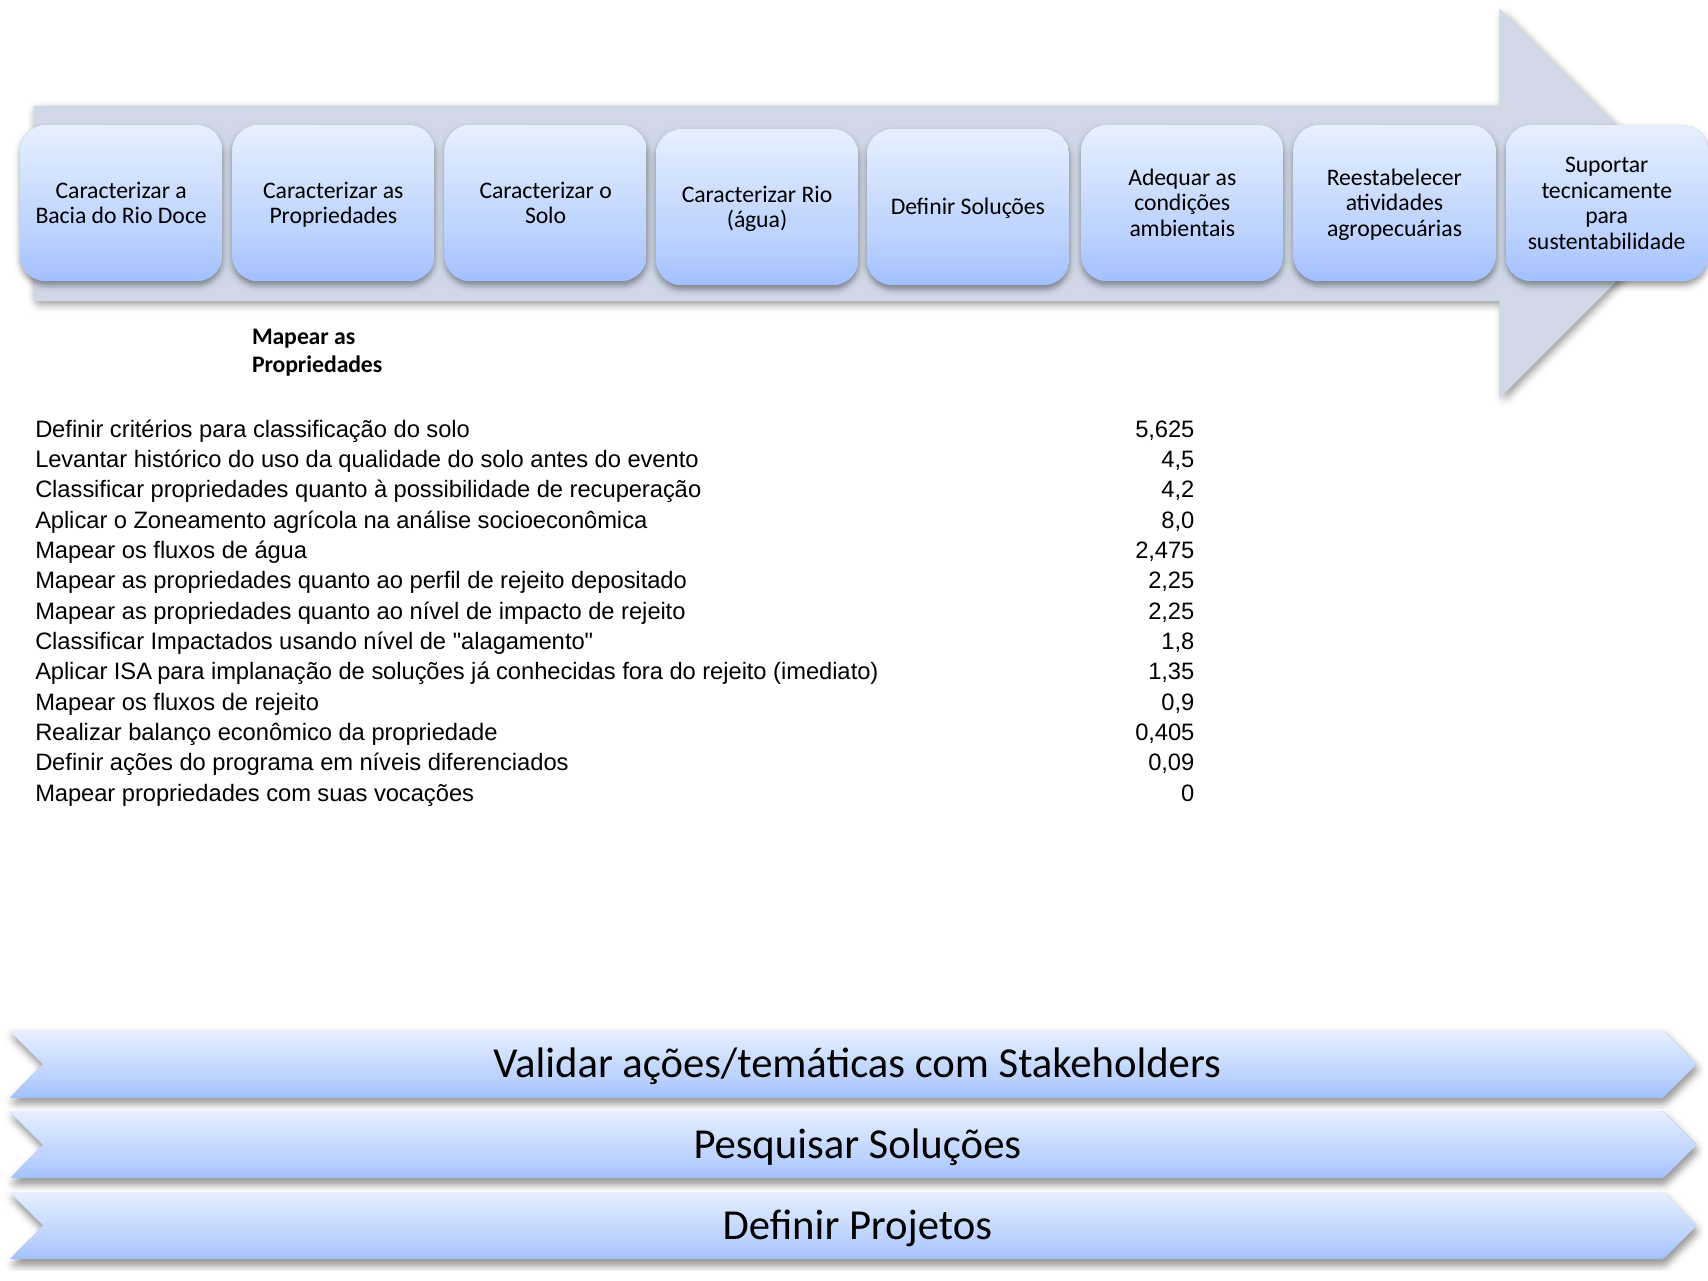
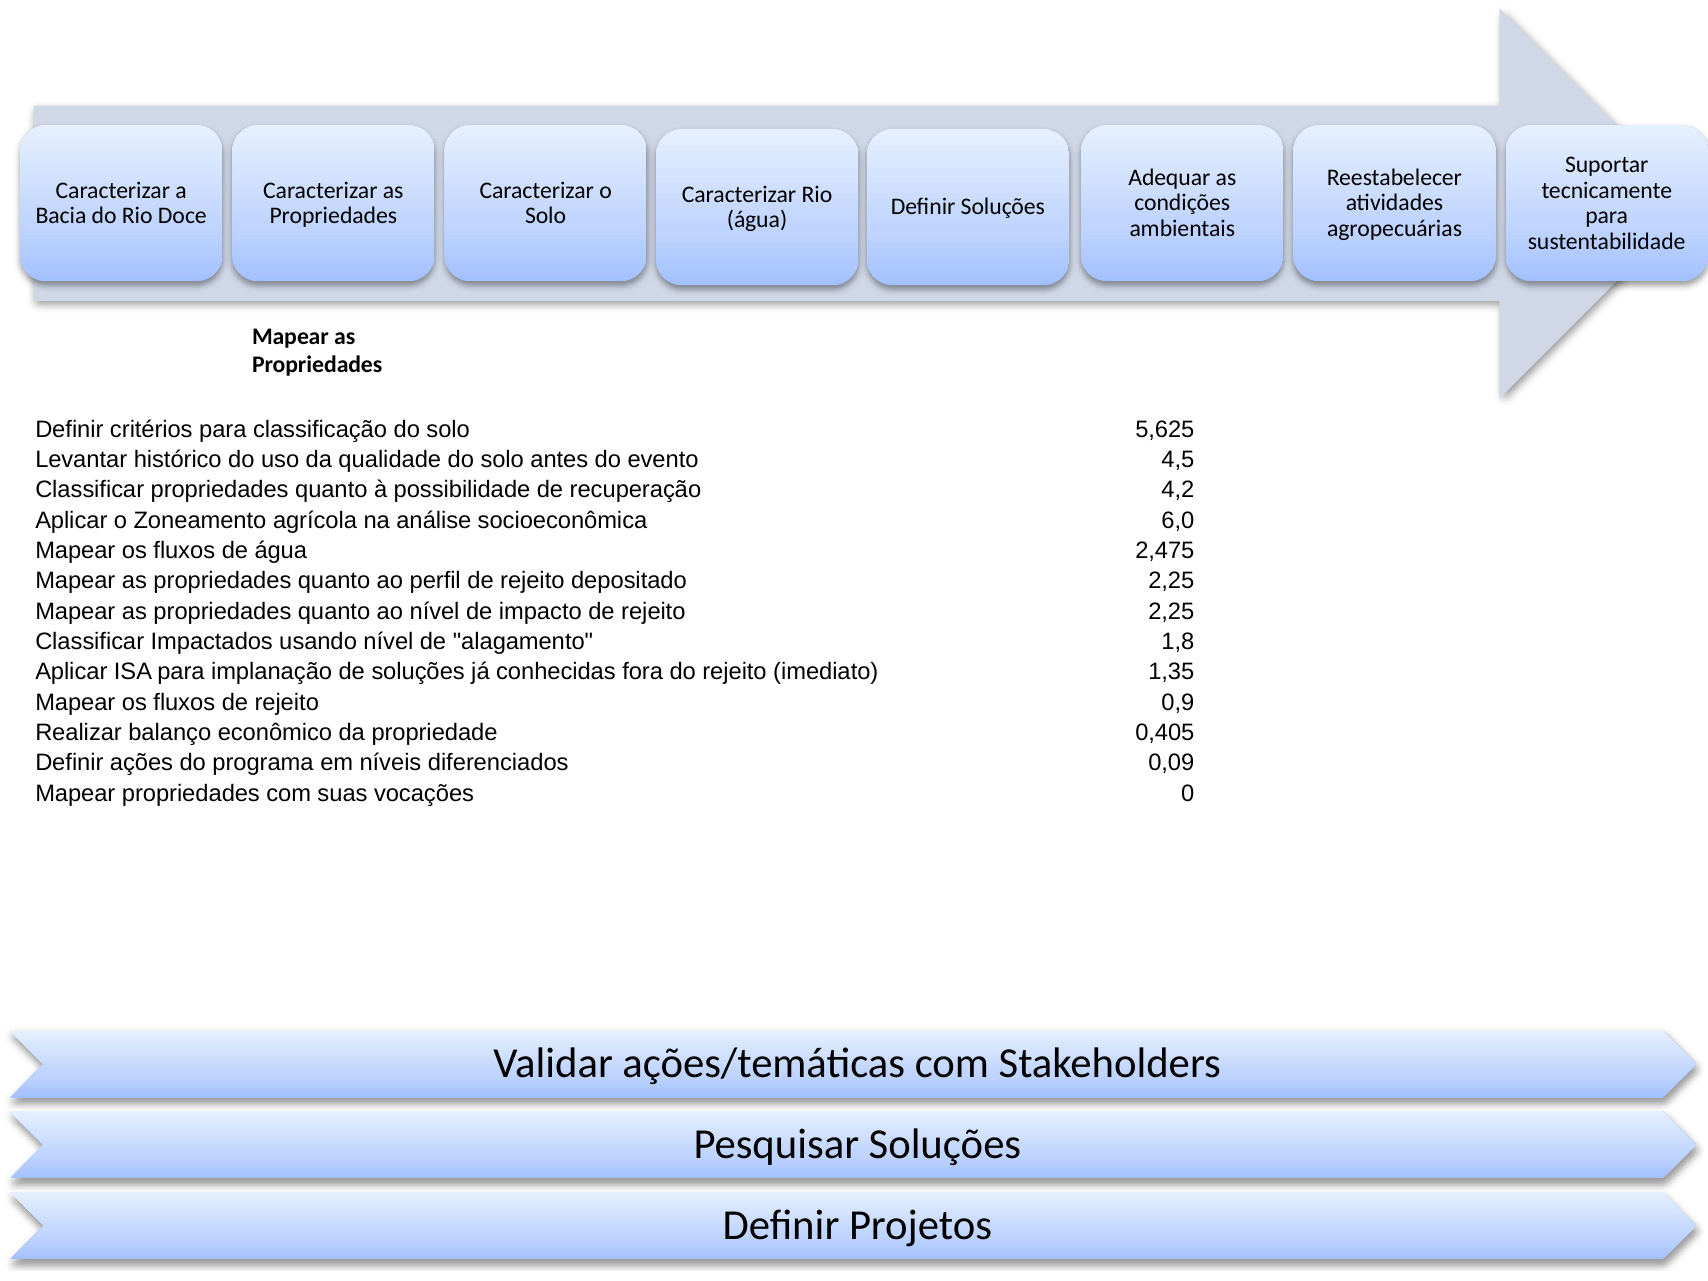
8,0: 8,0 -> 6,0 (1178, 520)
